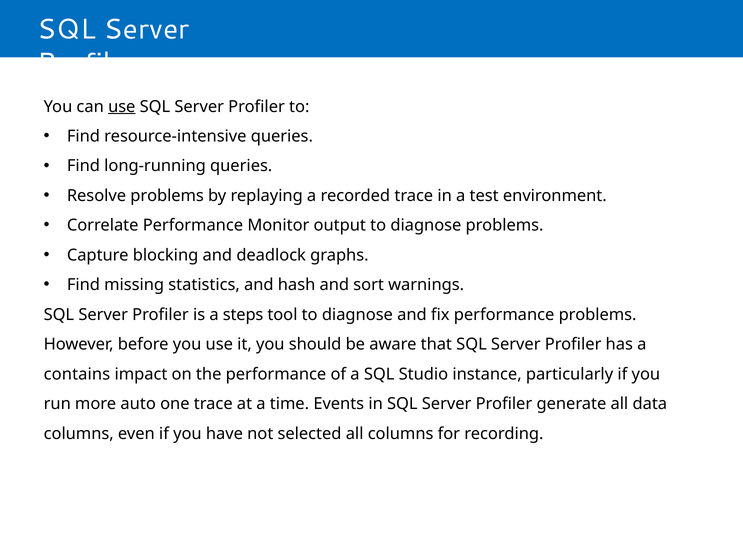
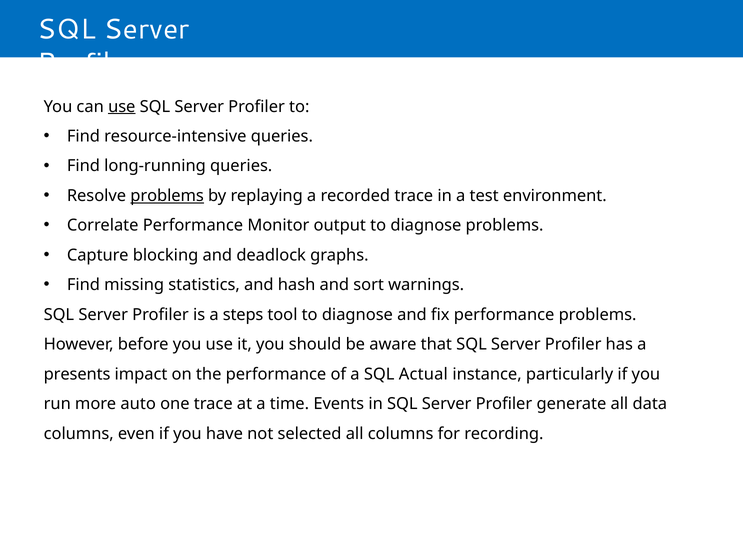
problems underline: none -> present (167, 195)
contains: contains -> presents (77, 374)
Studio: Studio -> Actual (423, 374)
